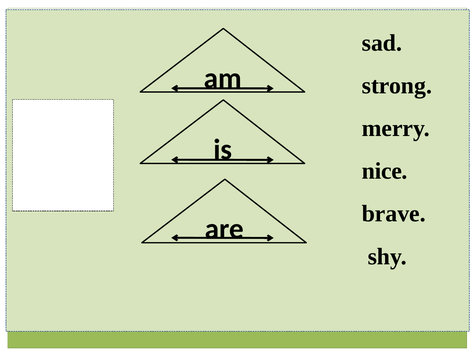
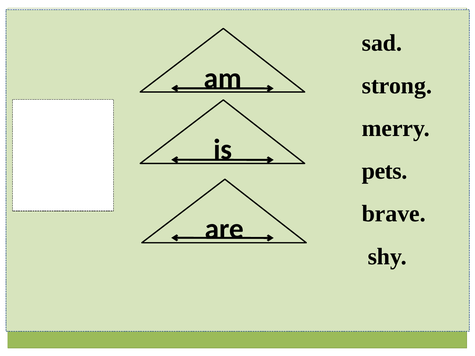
nice: nice -> pets (385, 171)
